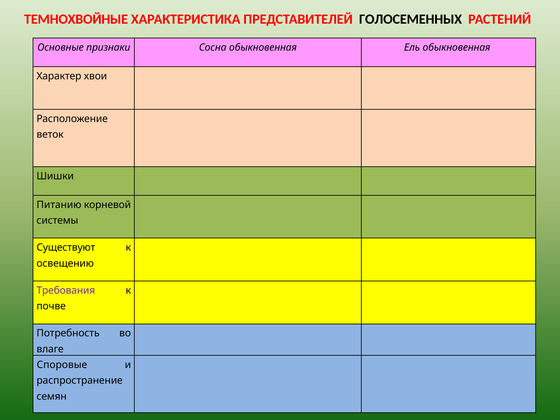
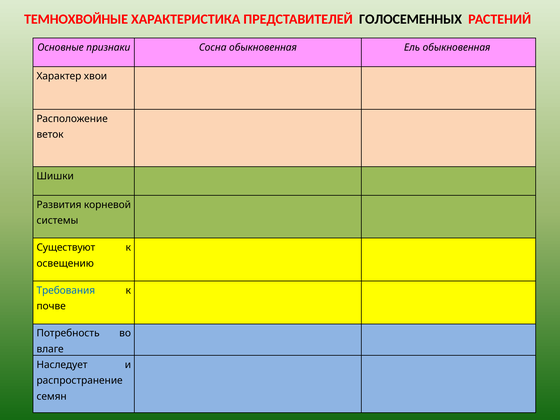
Питанию: Питанию -> Развития (59, 205)
Требования colour: purple -> blue (66, 290)
Споровые: Споровые -> Наследует (62, 365)
